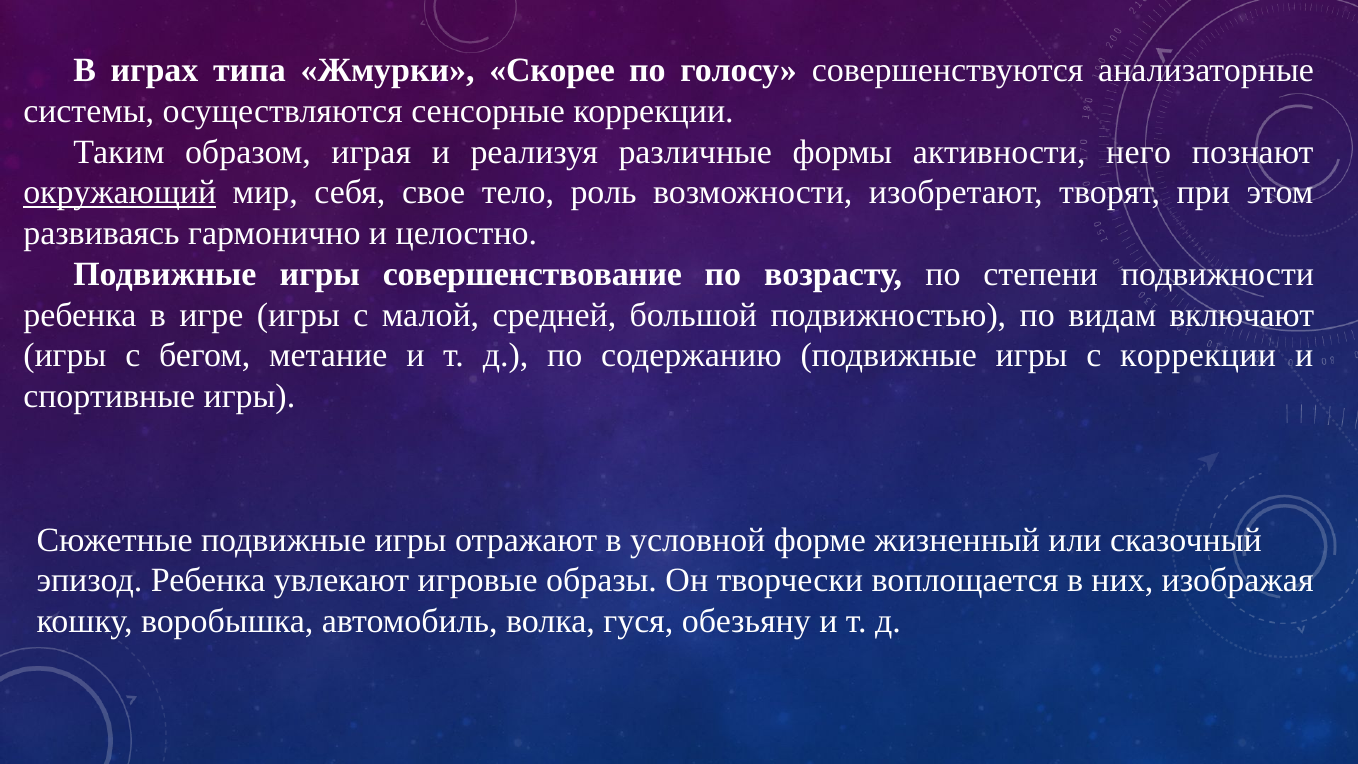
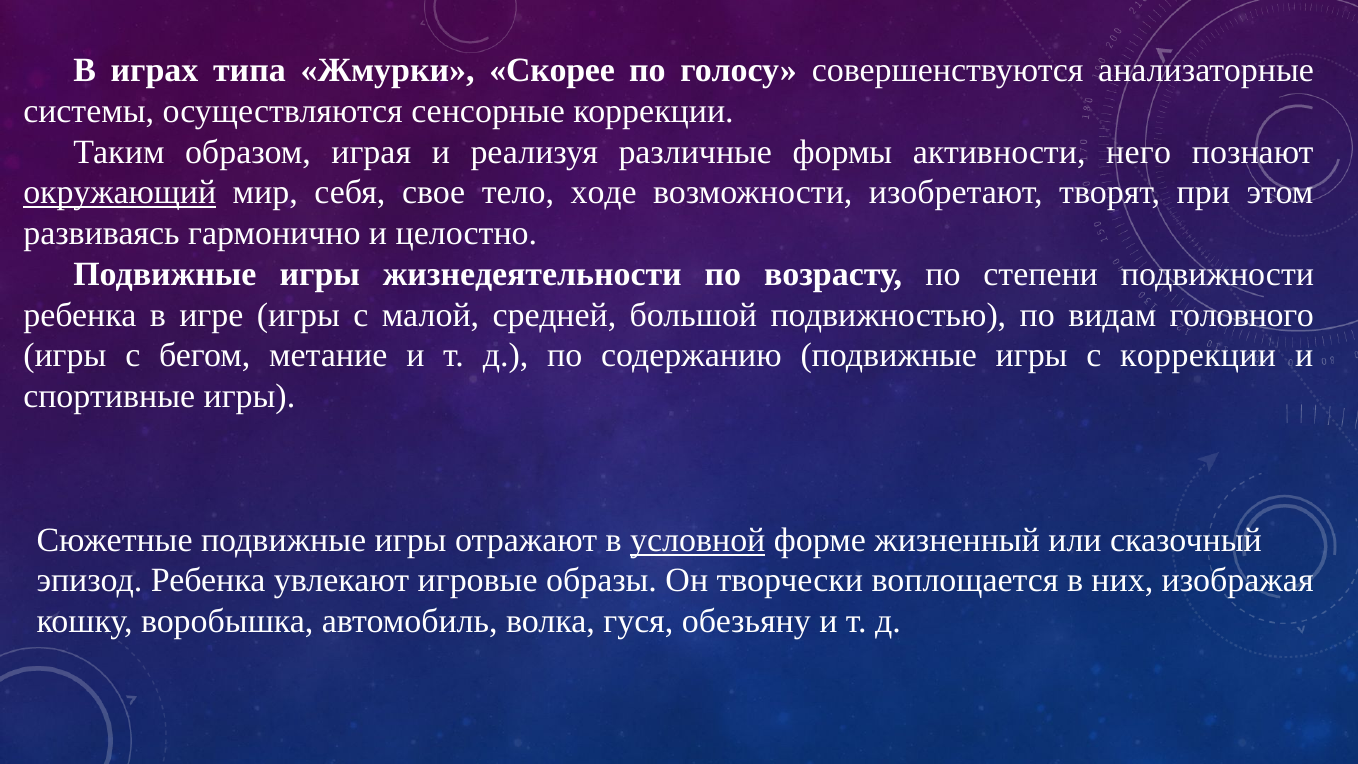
роль: роль -> ходе (604, 193)
совершенствование: совершенствование -> жизнедеятельности (532, 274)
включают: включают -> головного (1242, 315)
условной underline: none -> present (698, 540)
